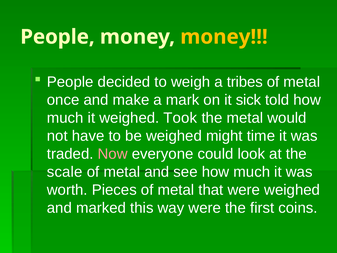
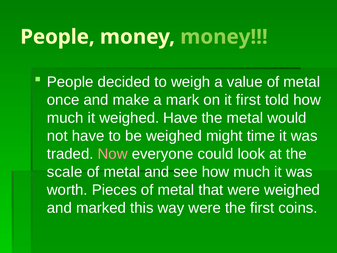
money colour: yellow -> light green (224, 37)
tribes: tribes -> value (245, 82)
it sick: sick -> first (248, 100)
weighed Took: Took -> Have (180, 118)
